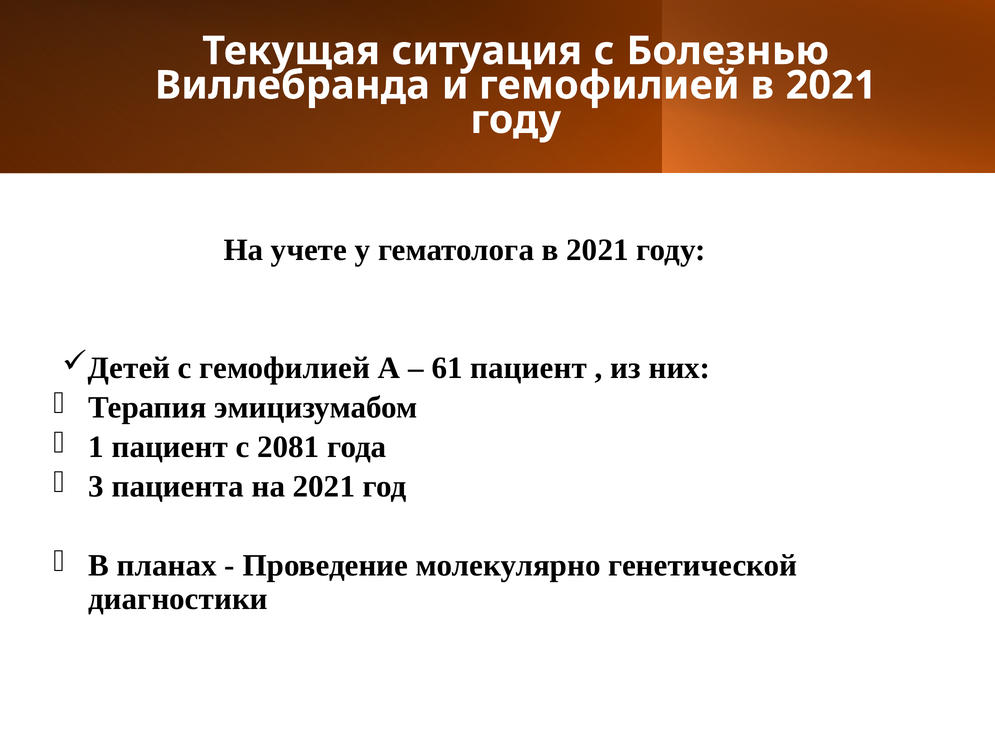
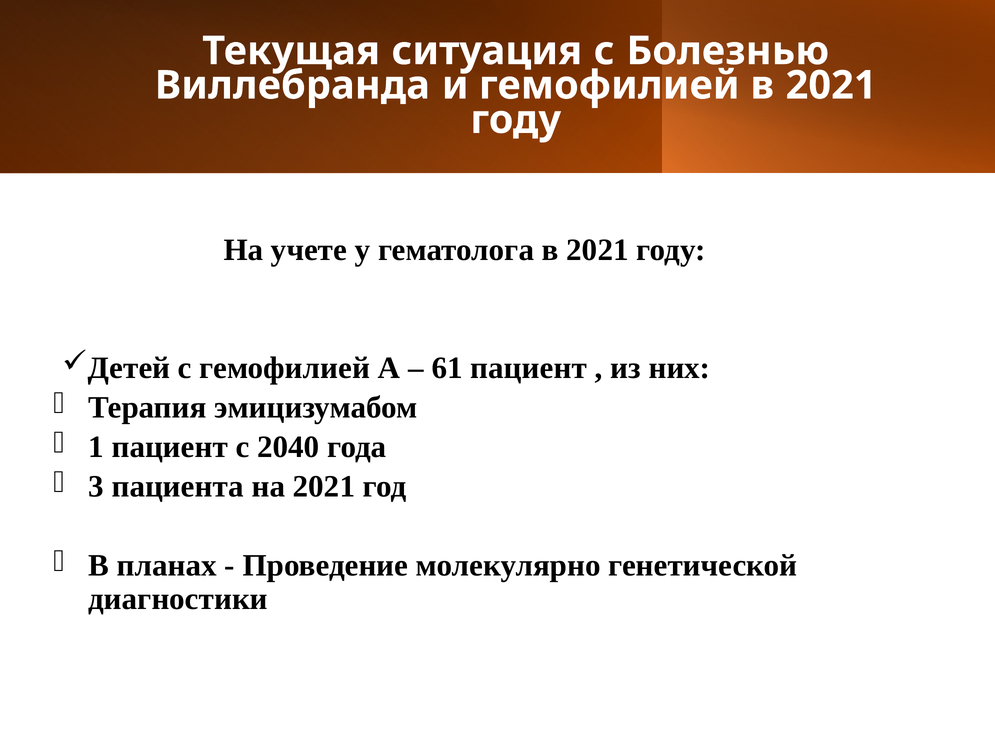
2081: 2081 -> 2040 (288, 447)
